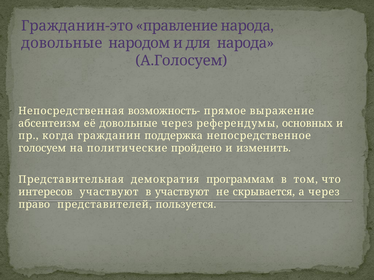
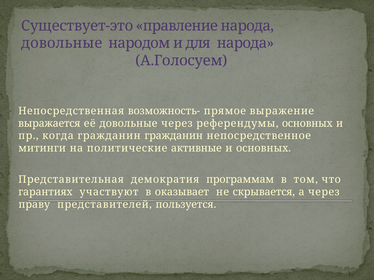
Гражданин-это: Гражданин-это -> Существует-это (77, 26)
абсентеизм: абсентеизм -> выражается (49, 124)
гражданин поддержка: поддержка -> гражданин (174, 136)
голосуем: голосуем -> митинги (42, 149)
пройдено: пройдено -> активные (196, 149)
и изменить: изменить -> основных (264, 149)
интересов: интересов -> гарантиях (45, 192)
в участвуют: участвуют -> оказывает (182, 192)
право: право -> праву (34, 205)
